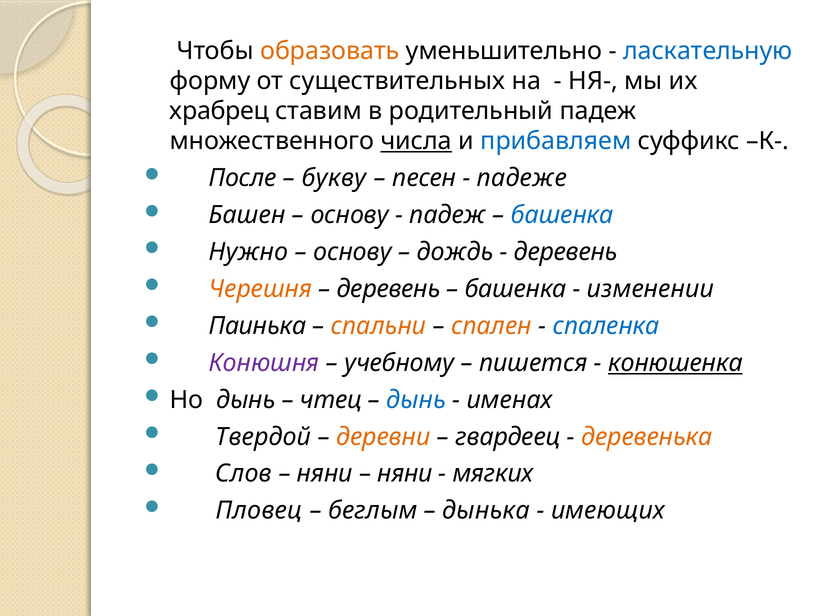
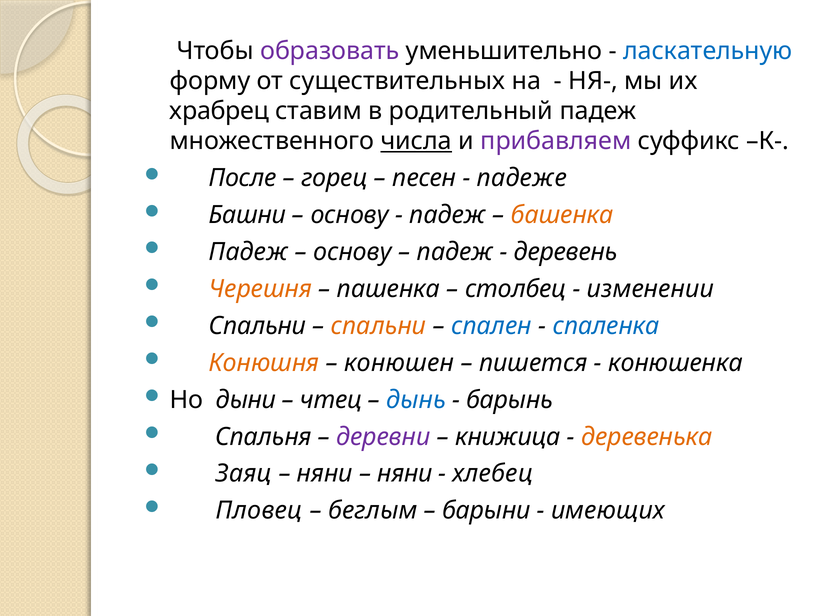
образовать colour: orange -> purple (330, 51)
прибавляем colour: blue -> purple (556, 141)
букву: букву -> горец (334, 178)
Башен: Башен -> Башни (247, 215)
башенка colour: blue -> orange (562, 215)
Нужно: Нужно -> Падеж (249, 252)
дождь: дождь -> падеж (455, 252)
деревень: деревень -> пашенка (389, 289)
башенка: башенка -> столбец (516, 289)
Паинька: Паинька -> Спальни (257, 326)
спален colour: orange -> blue (491, 326)
Конюшня colour: purple -> orange (264, 363)
учебному: учебному -> конюшен (399, 363)
конюшенка underline: present -> none (675, 363)
Но дынь: дынь -> дыни (246, 400)
именах: именах -> барынь (510, 400)
Твердой: Твердой -> Спальня (263, 437)
деревни colour: orange -> purple (383, 437)
гвардеец: гвардеец -> книжица (508, 437)
Слов: Слов -> Заяц (244, 473)
мягких: мягких -> хлебец (493, 473)
дынька: дынька -> барыни (486, 510)
